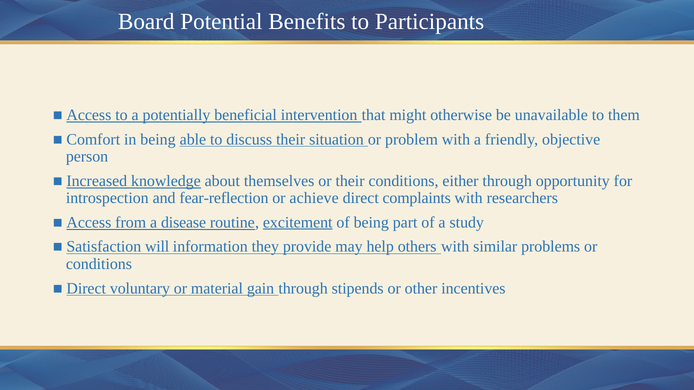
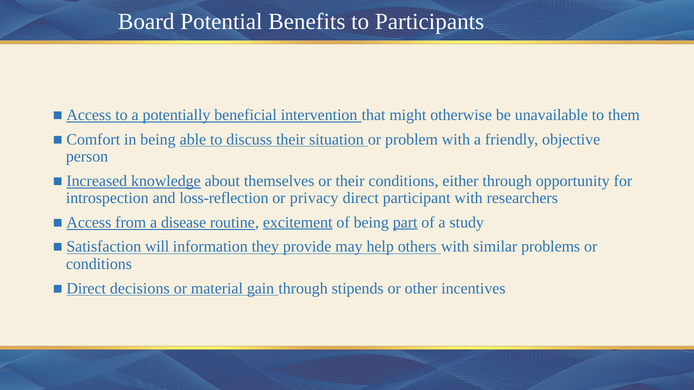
fear-reflection: fear-reflection -> loss-reflection (224, 198)
achieve: achieve -> privacy (314, 198)
complaints: complaints -> participant (417, 198)
part underline: none -> present (405, 223)
voluntary: voluntary -> decisions (140, 289)
